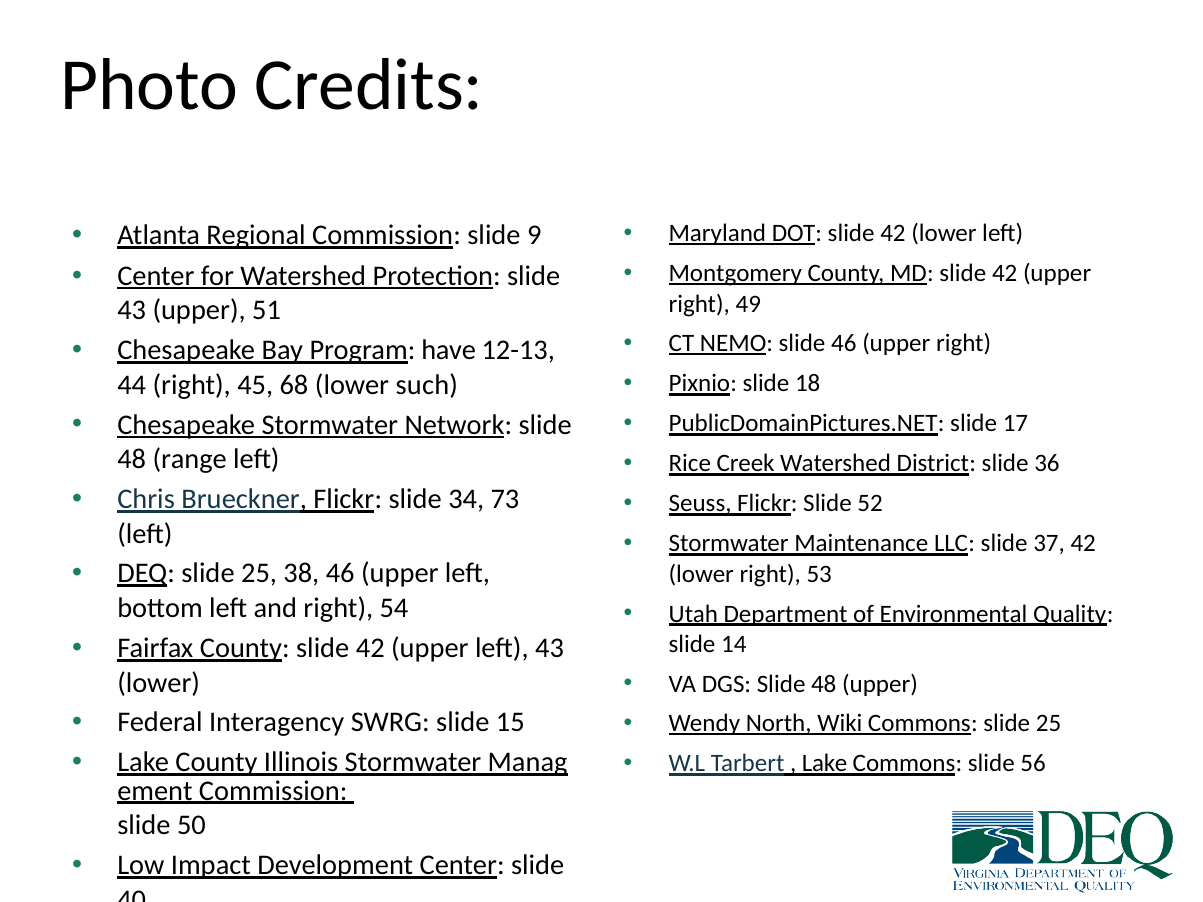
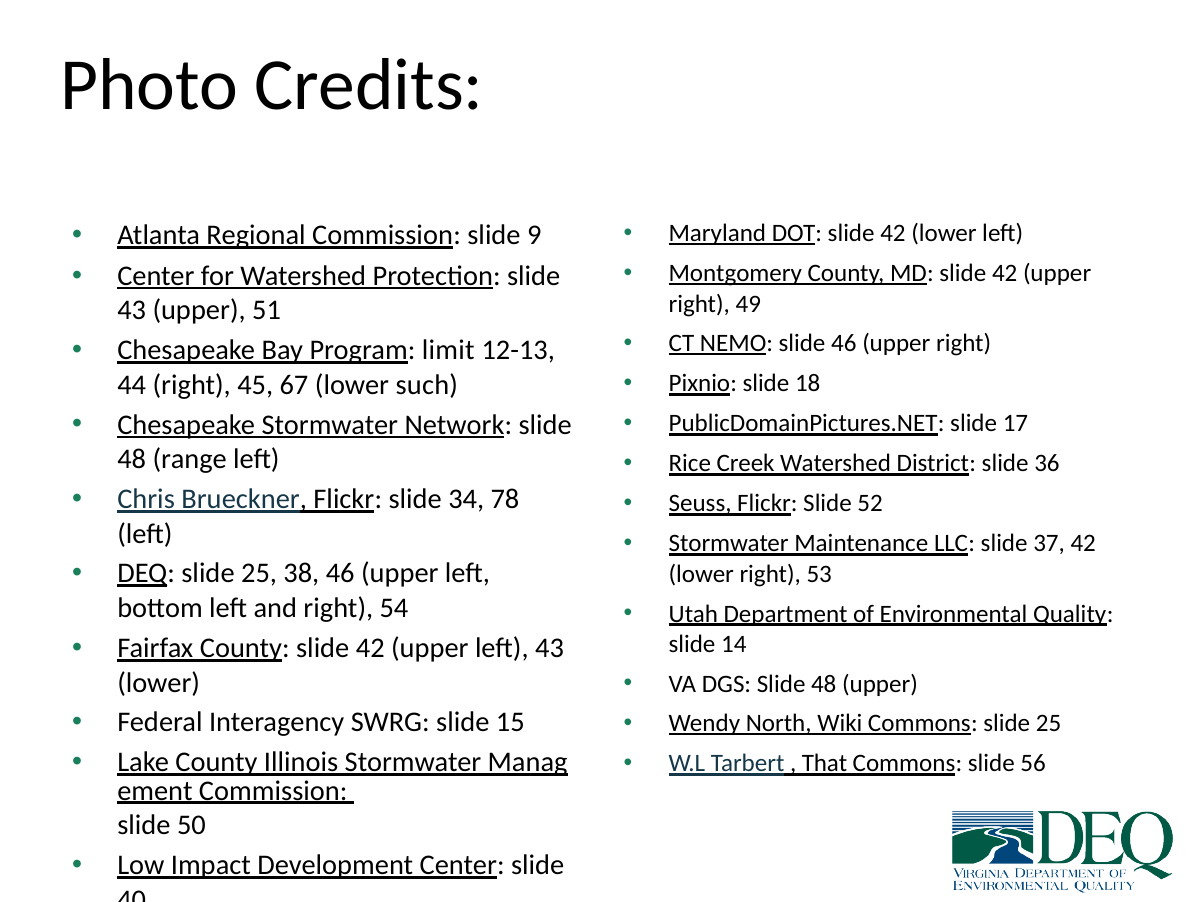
have: have -> limit (448, 350)
68: 68 -> 67 (294, 385)
73: 73 -> 78 (505, 499)
Lake: Lake -> That (824, 764)
